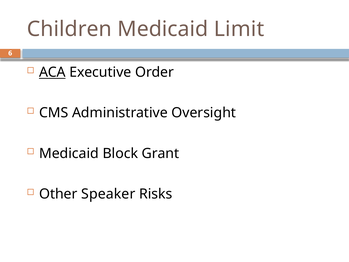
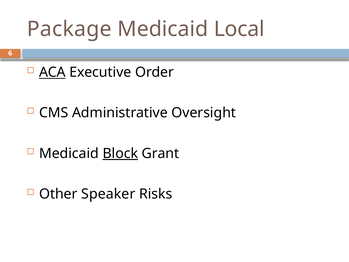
Children: Children -> Package (69, 29)
Limit: Limit -> Local (239, 29)
Block underline: none -> present (120, 153)
